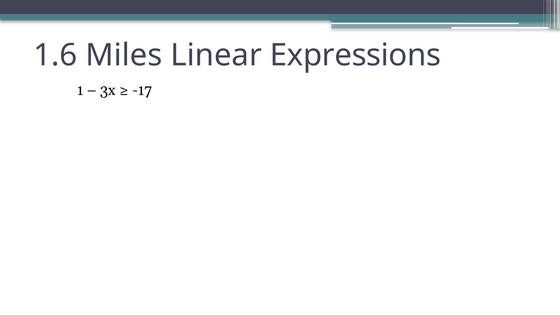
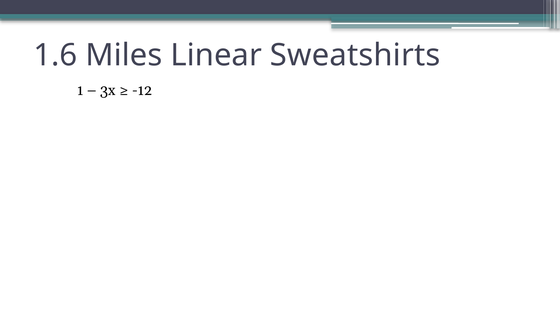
Expressions: Expressions -> Sweatshirts (355, 55)
-17: -17 -> -12 (142, 90)
